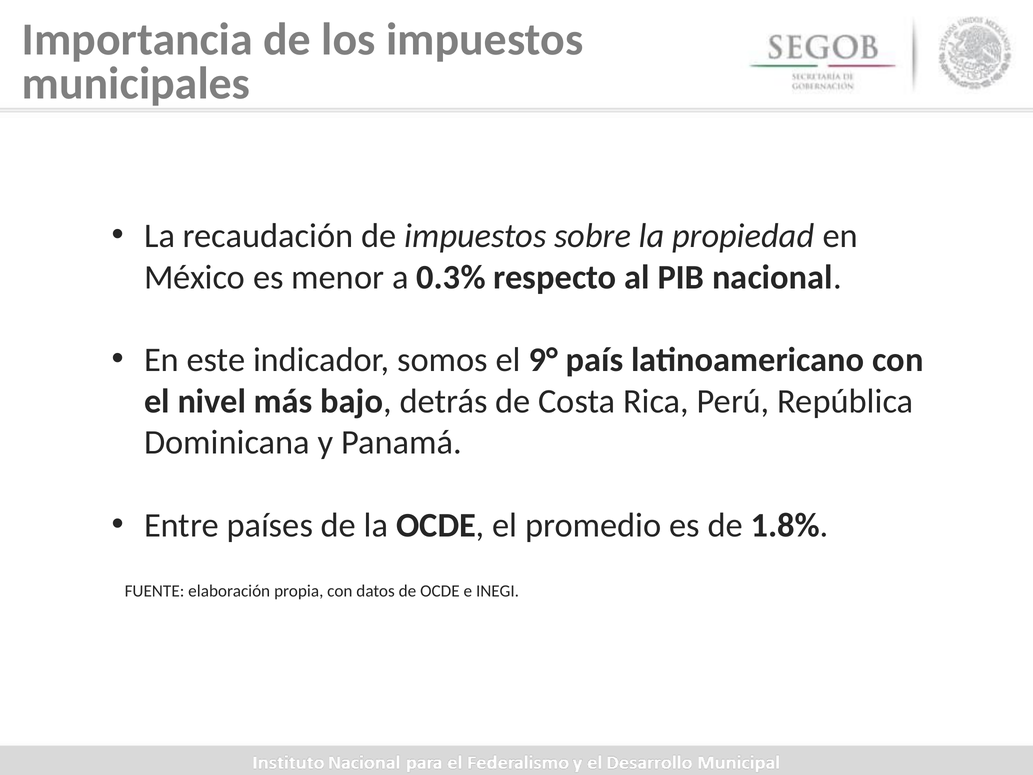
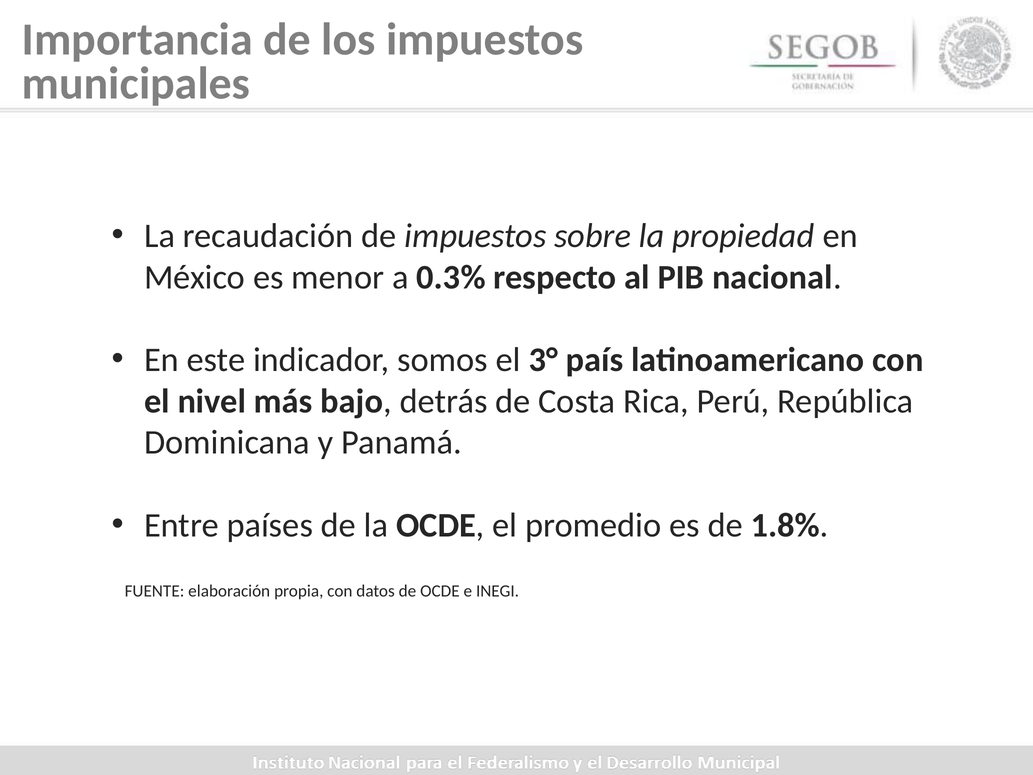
9°: 9° -> 3° (543, 360)
